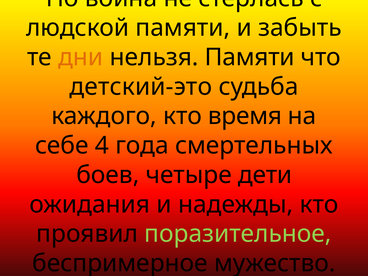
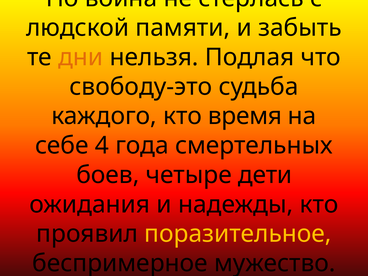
нельзя Памяти: Памяти -> Подлая (250, 57)
детский-это: детский-это -> свободу-это (141, 87)
поразительное colour: light green -> yellow (238, 234)
